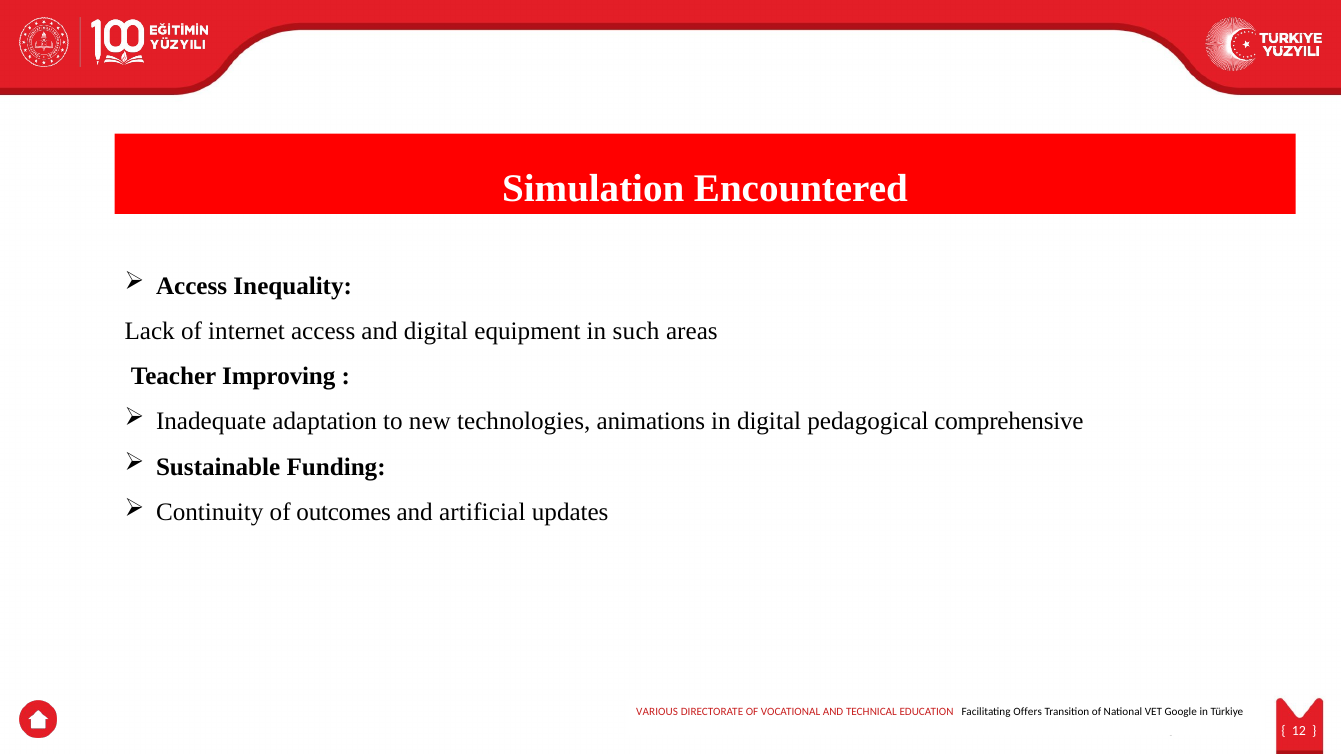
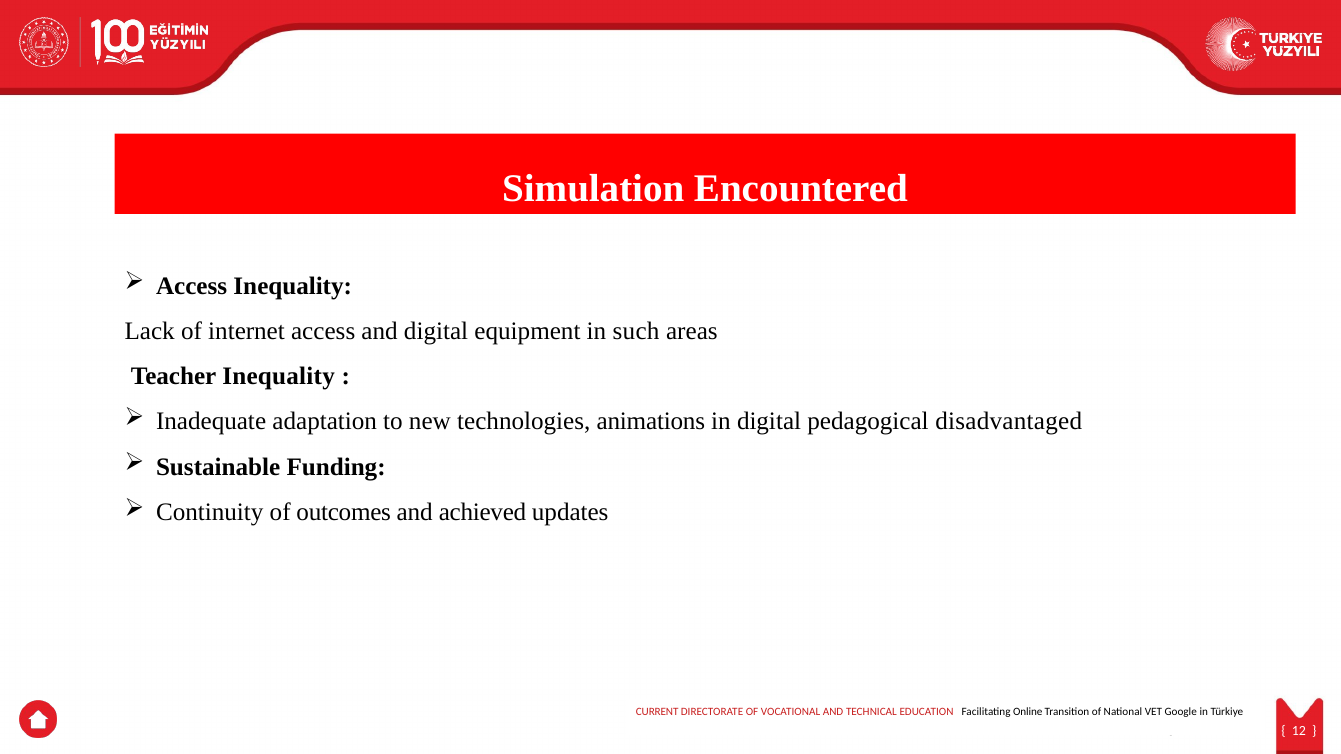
Teacher Improving: Improving -> Inequality (279, 376)
comprehensive: comprehensive -> disadvantaged (1009, 422)
artificial: artificial -> achieved (483, 512)
VARIOUS: VARIOUS -> CURRENT (657, 712)
Offers: Offers -> Online (1028, 712)
